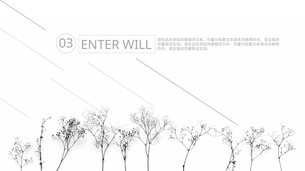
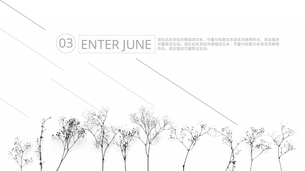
WILL: WILL -> JUNE (137, 45)
